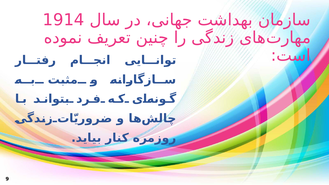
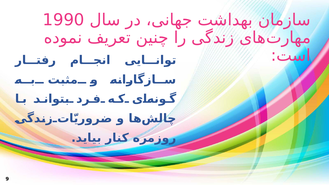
1914: 1914 -> 1990 (64, 20)
